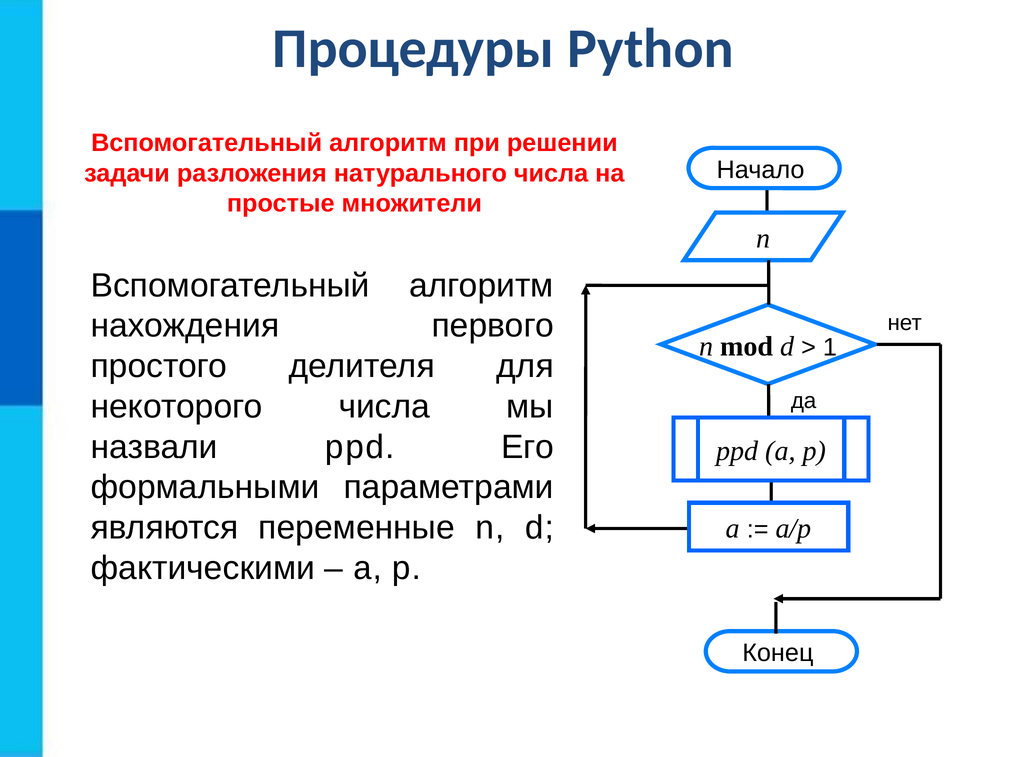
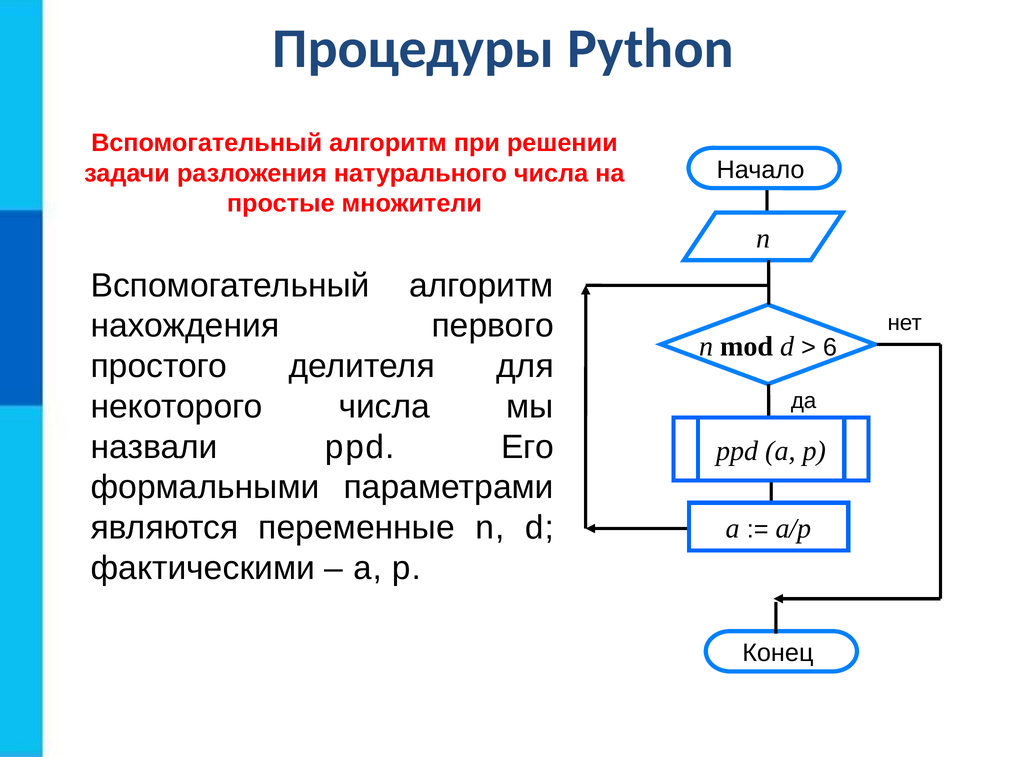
1: 1 -> 6 (830, 347)
